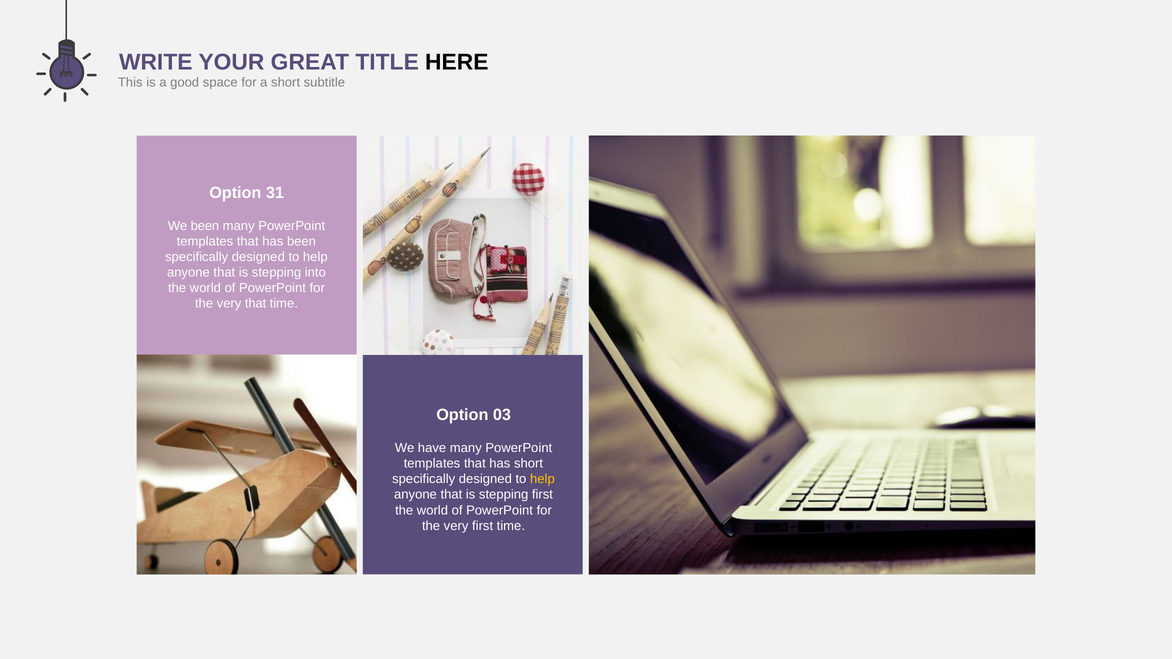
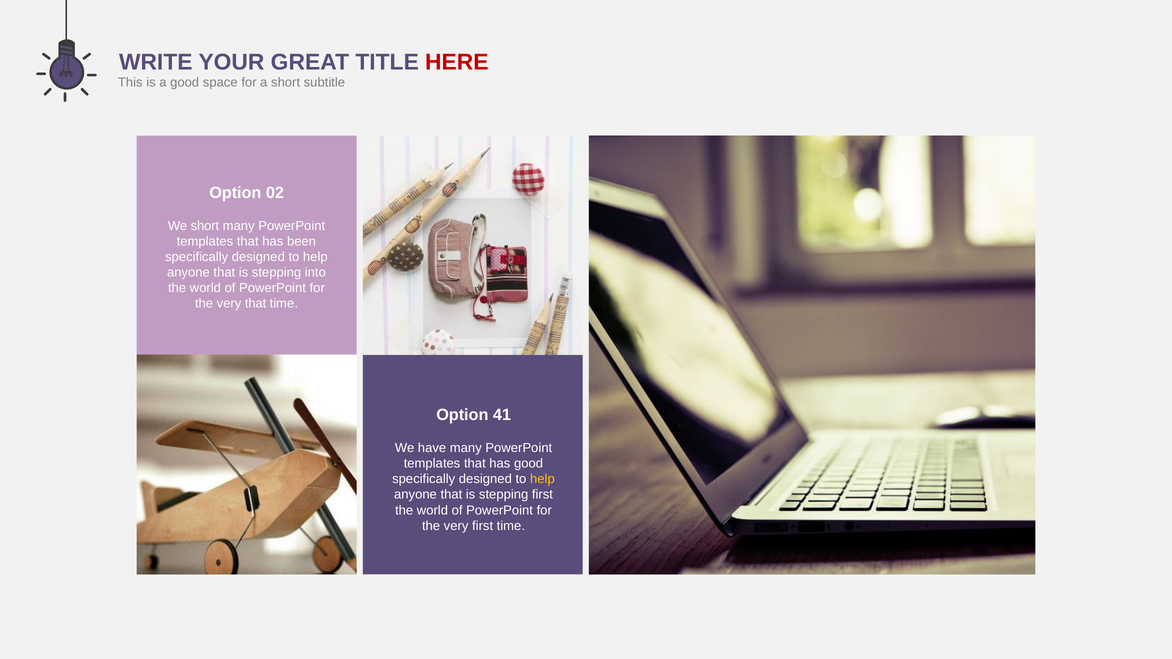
HERE colour: black -> red (457, 62)
31: 31 -> 02 (275, 193)
We been: been -> short (205, 226)
03: 03 -> 41 (502, 415)
has short: short -> good (529, 464)
